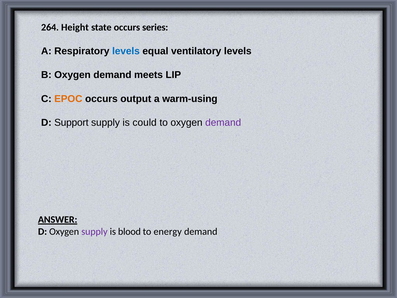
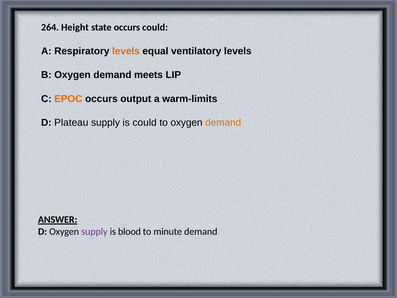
occurs series: series -> could (155, 27)
levels colour: blue -> orange (126, 51)
warm-using: warm-using -> warm-limits (190, 99)
Support: Support -> Plateau (71, 122)
demand colour: purple -> orange (223, 122)
energy: energy -> minute (168, 231)
